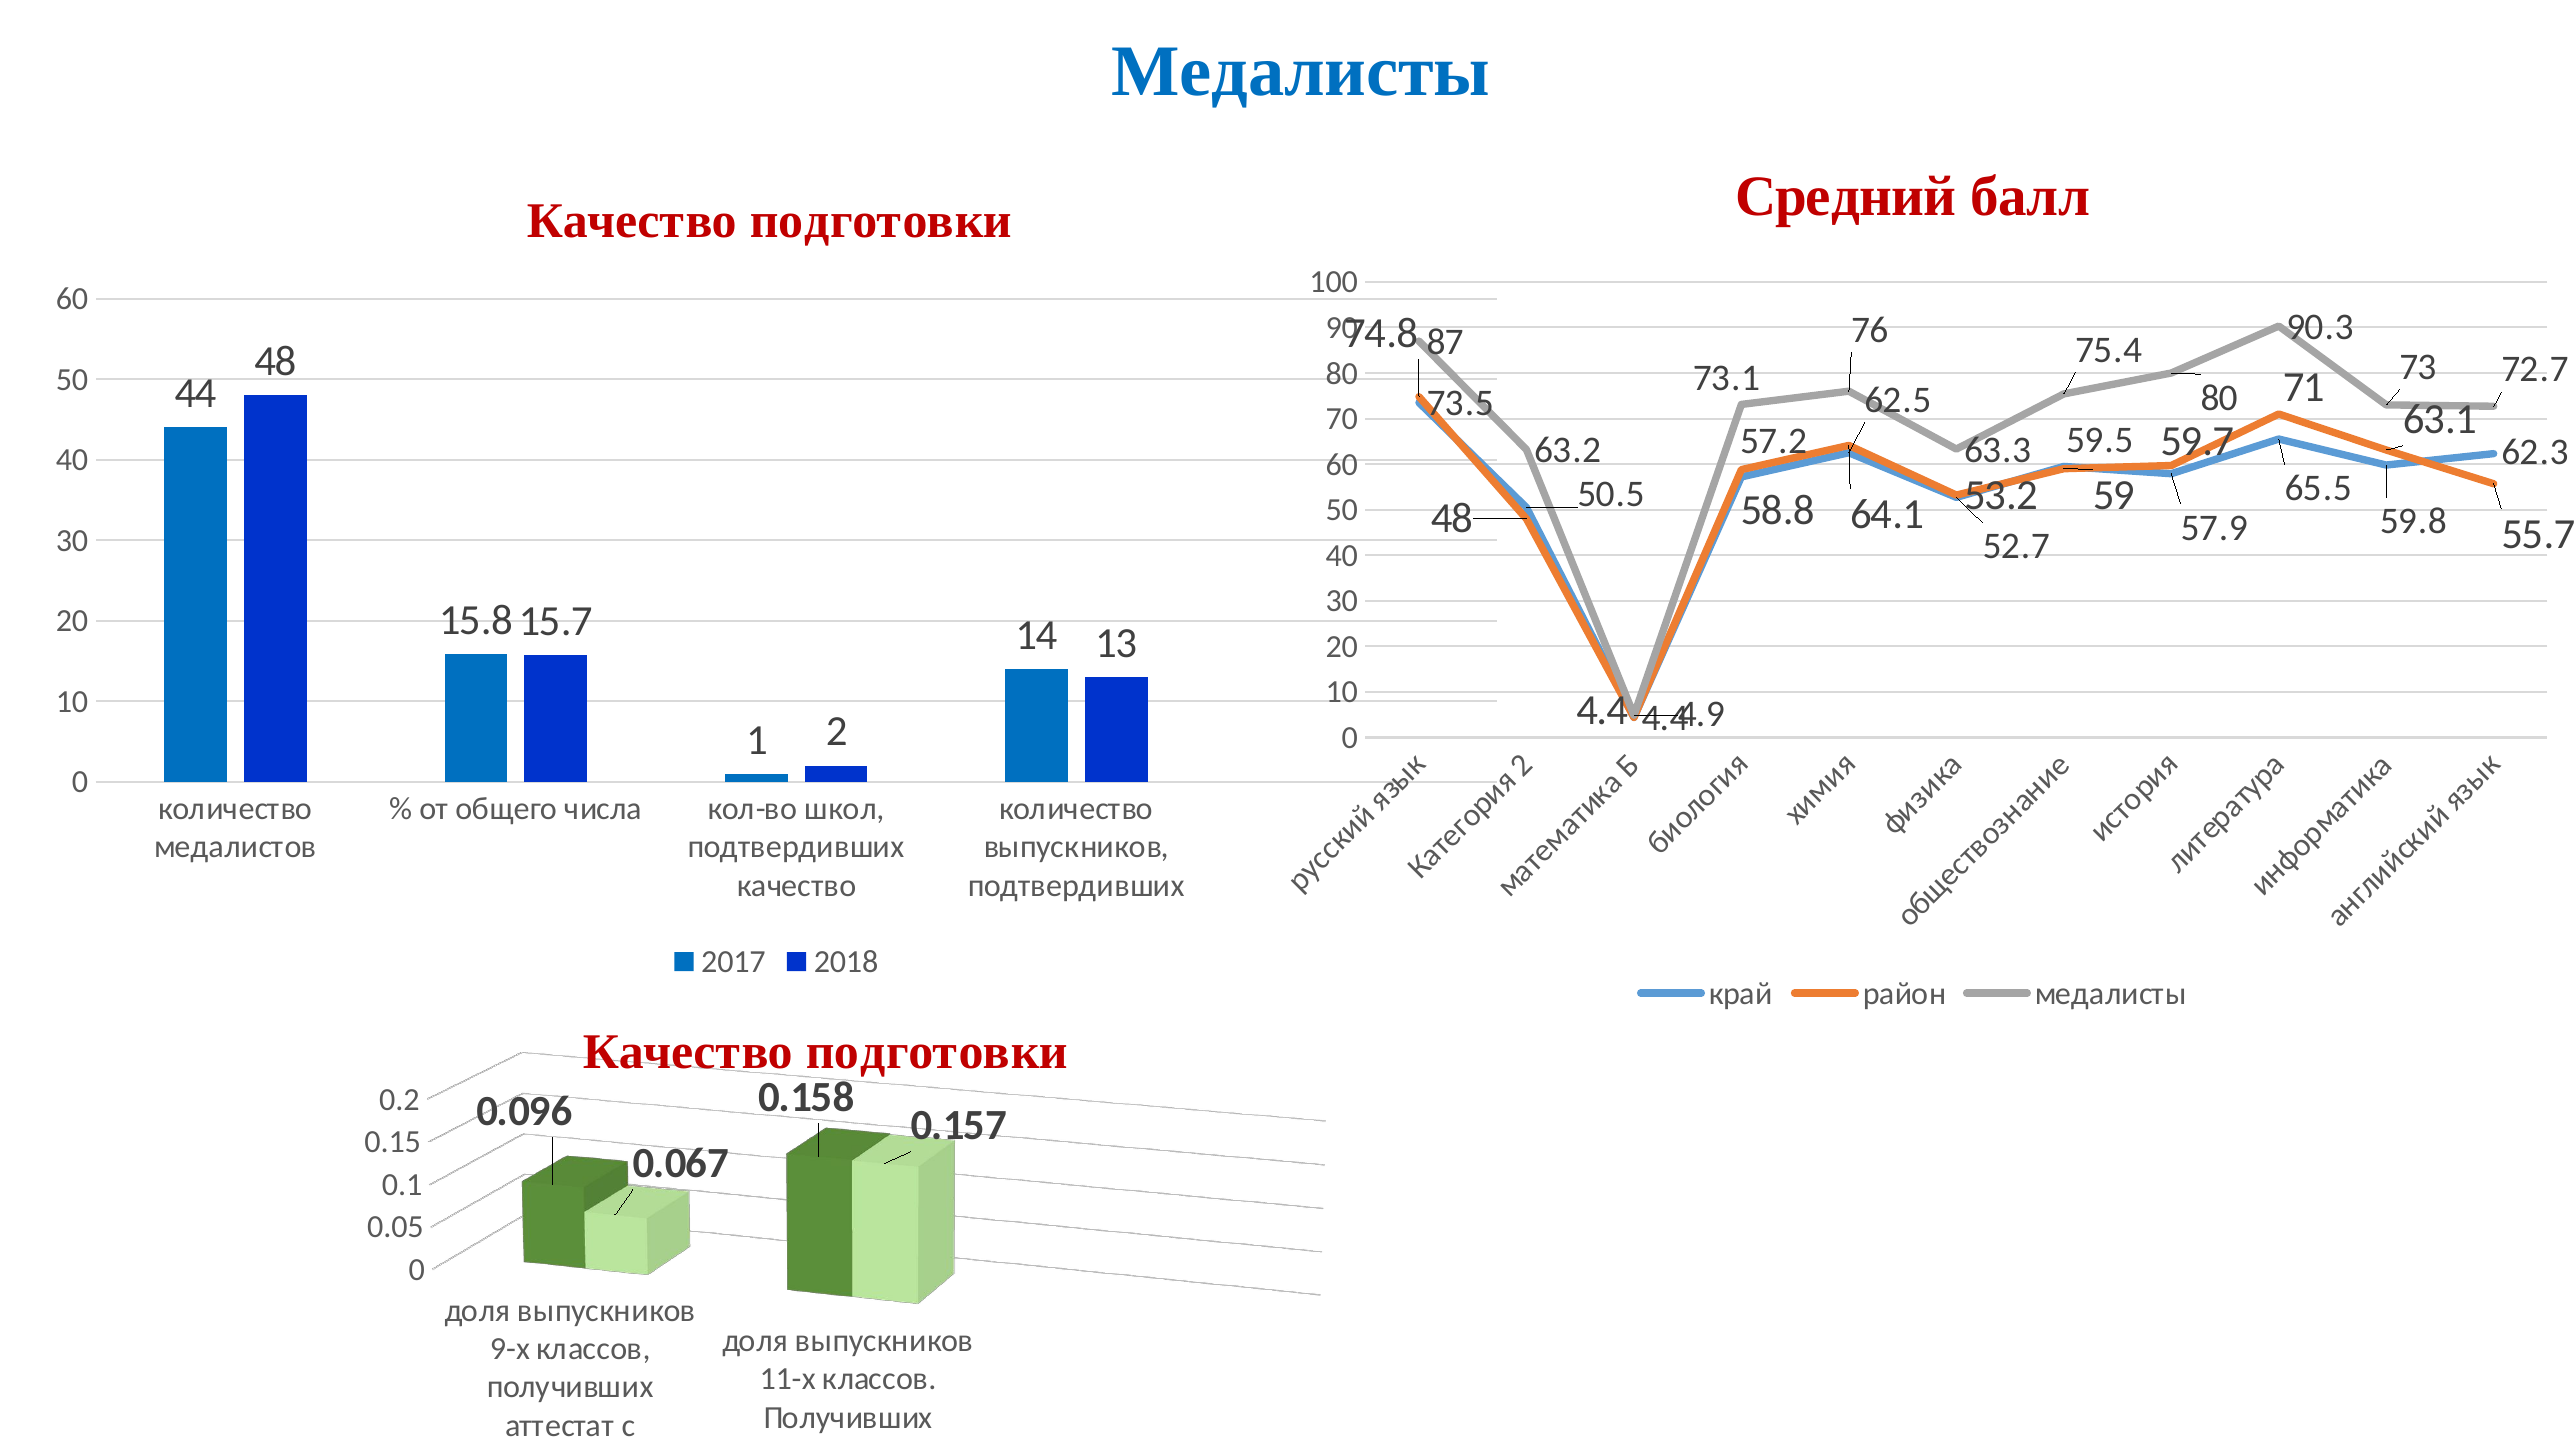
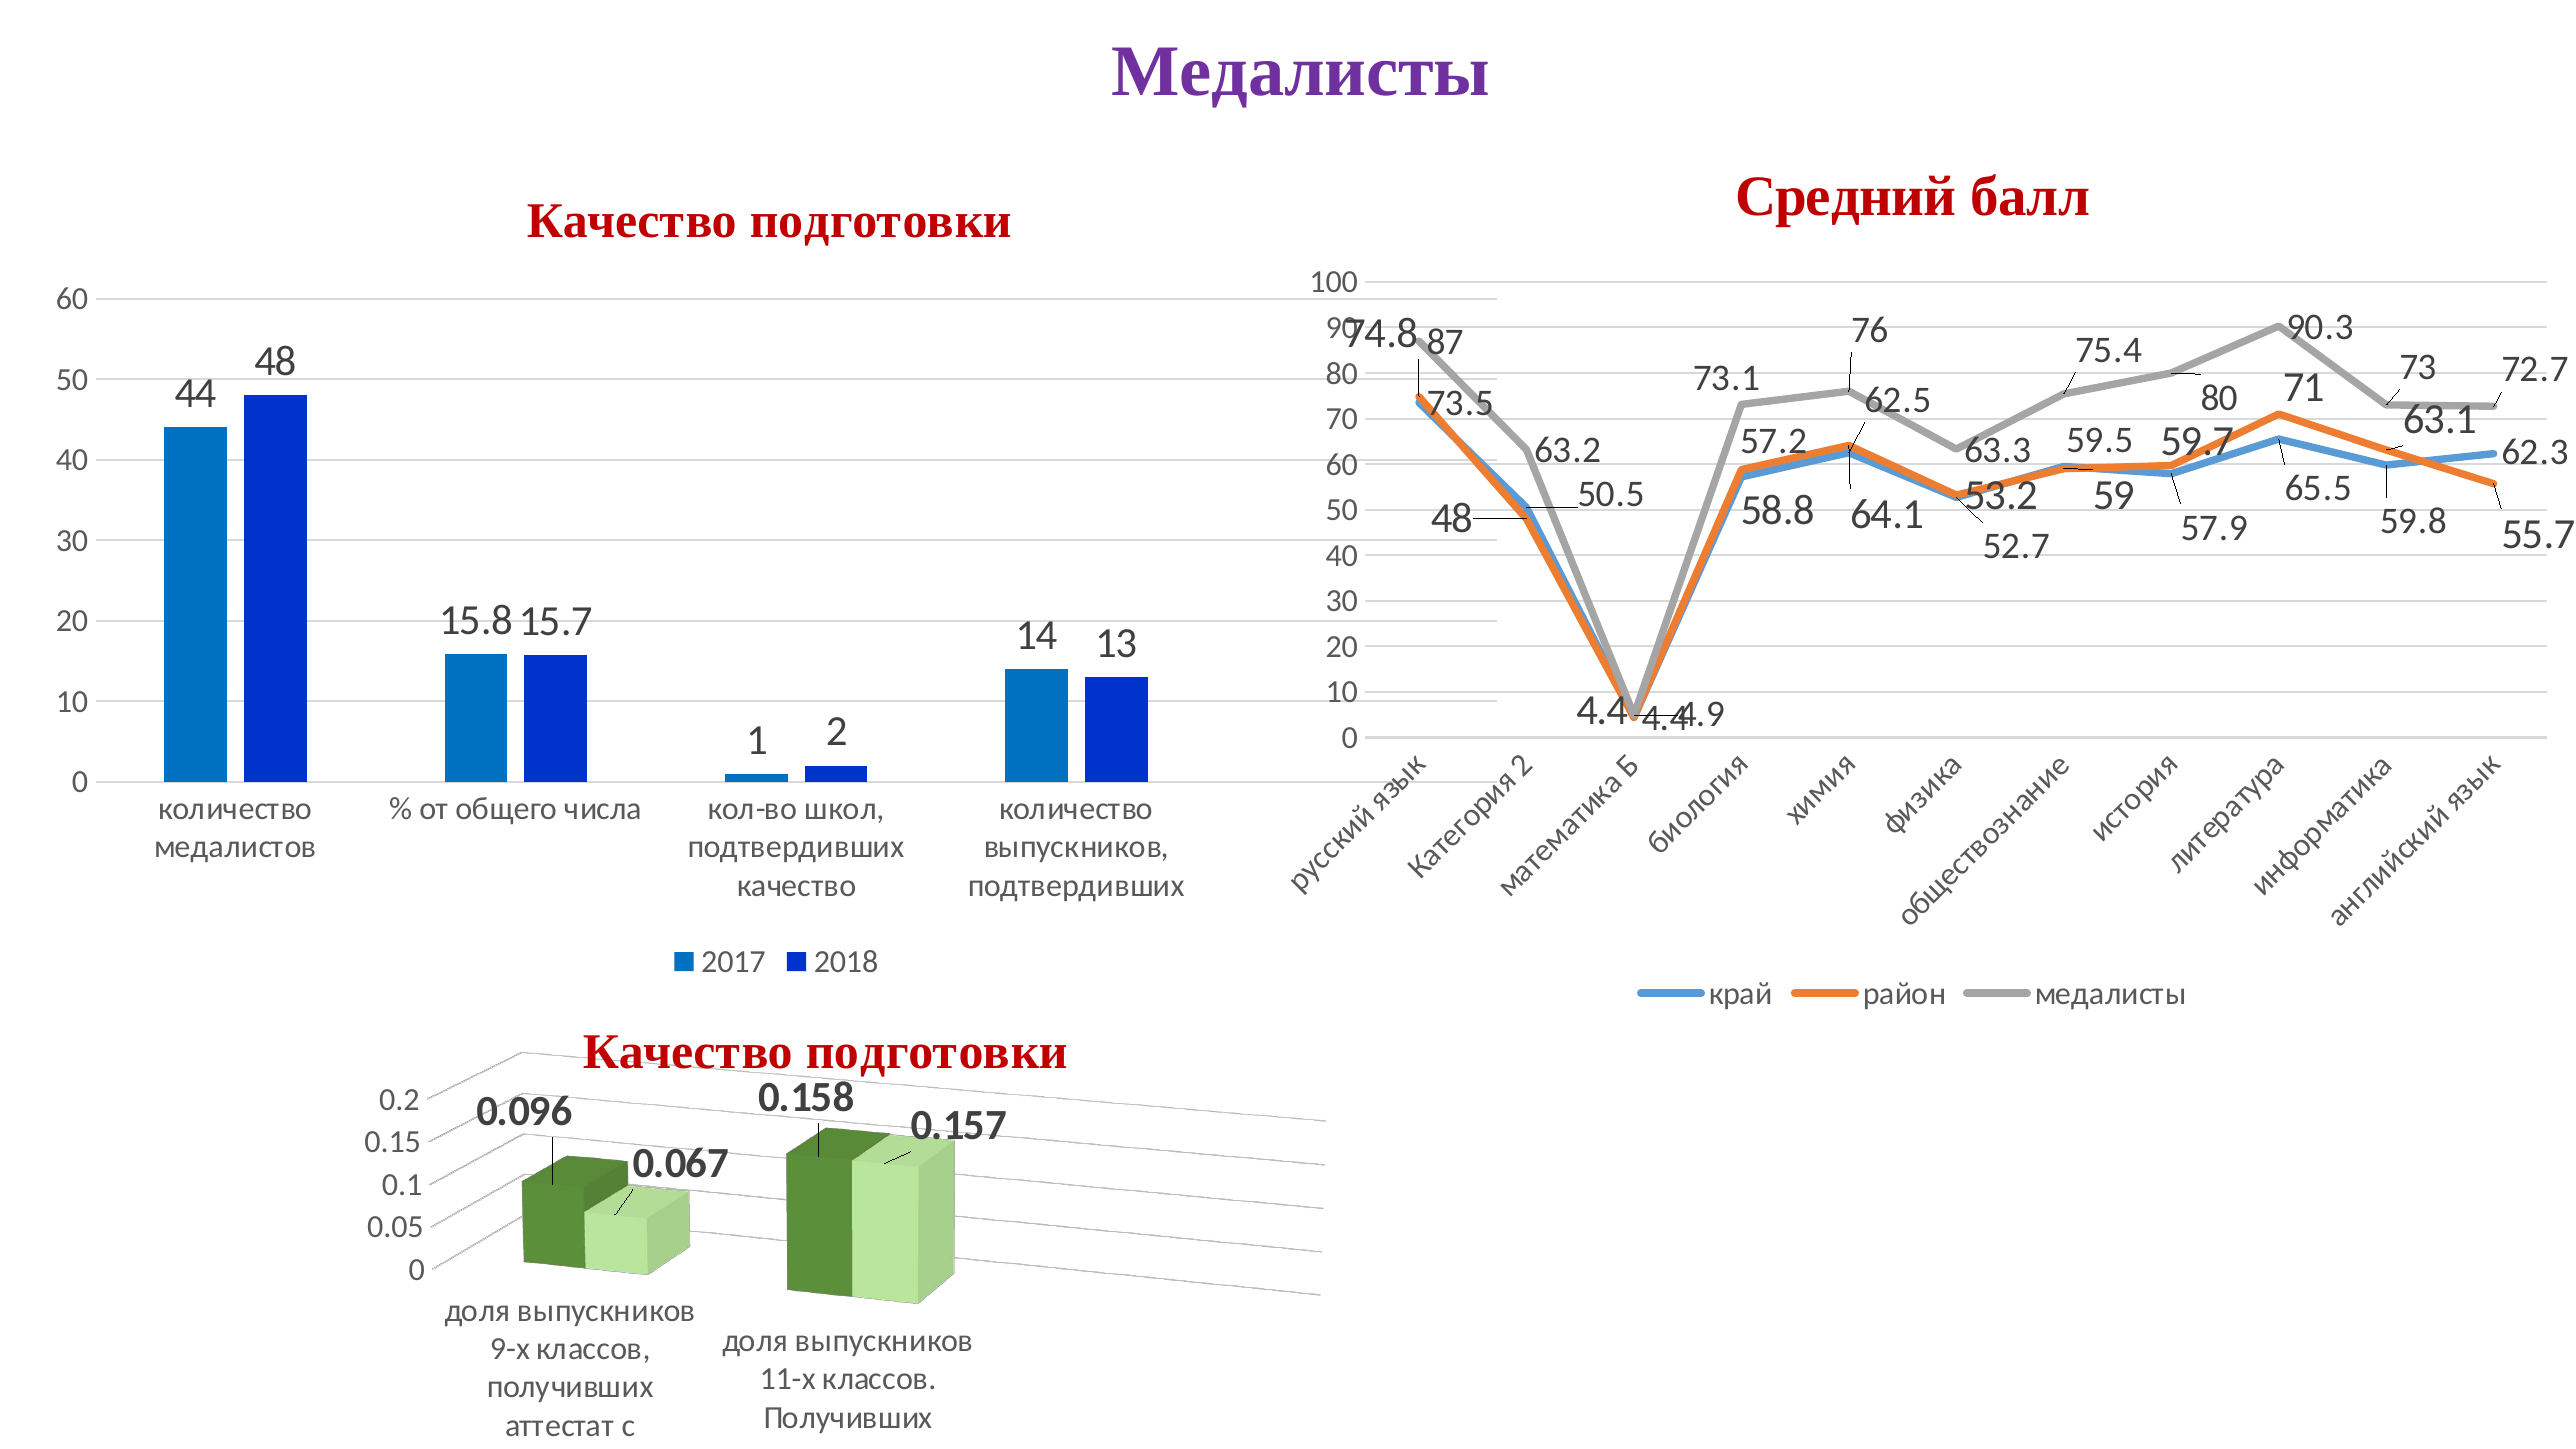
Медалисты colour: blue -> purple (1301, 72)
